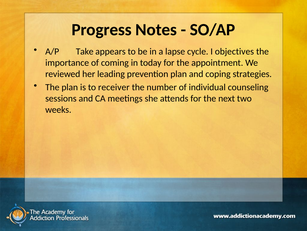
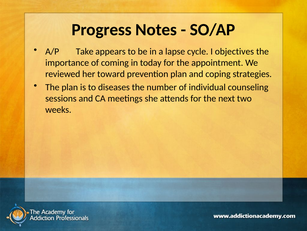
leading: leading -> toward (111, 74)
receiver: receiver -> diseases (114, 87)
